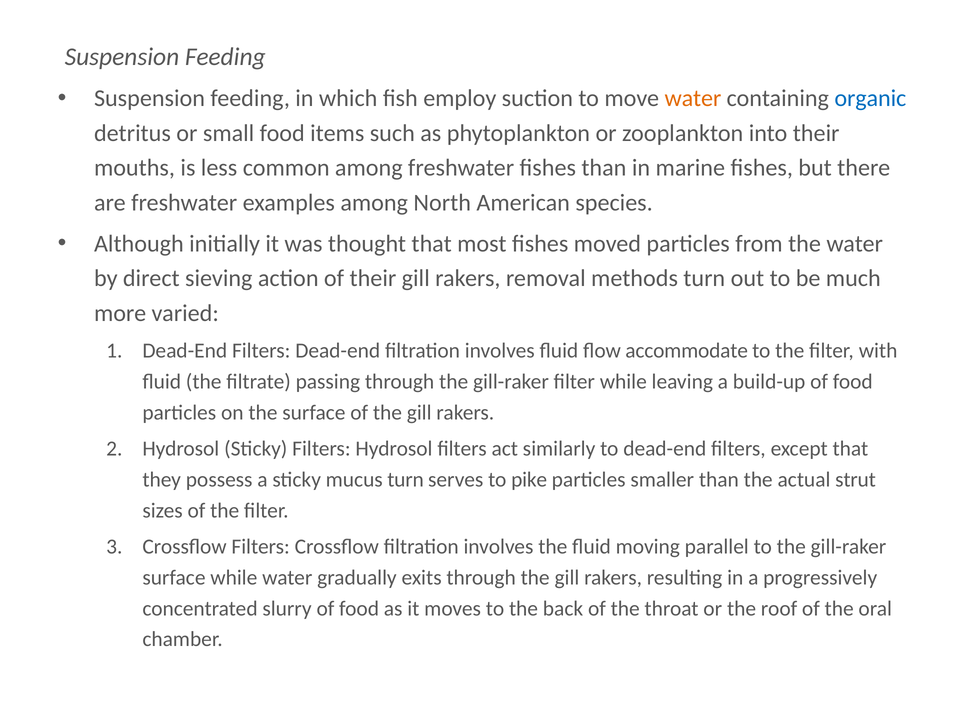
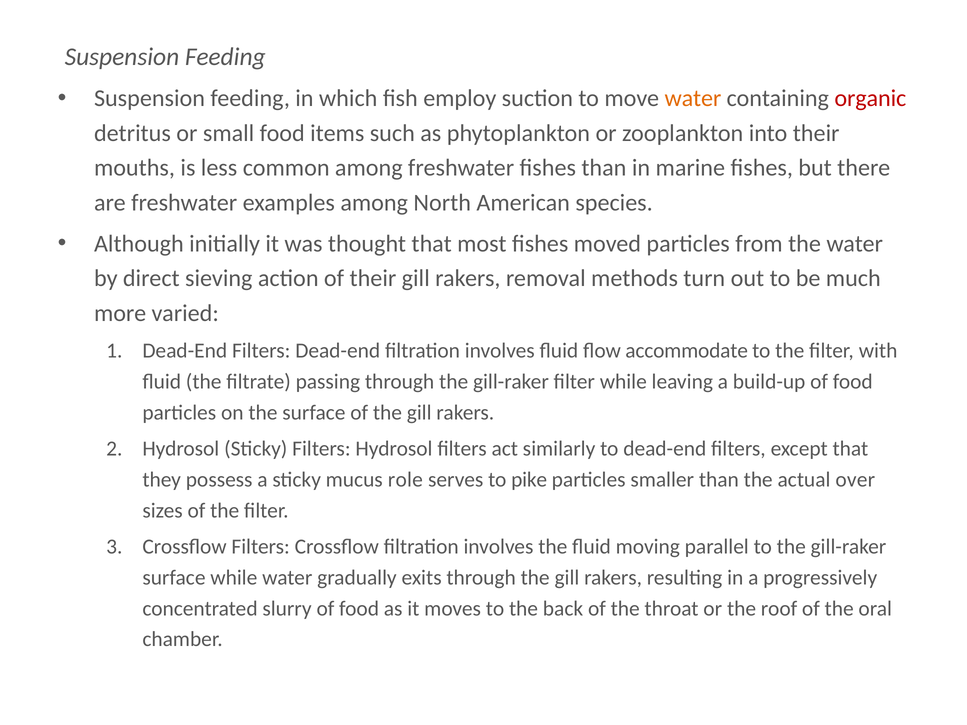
organic colour: blue -> red (870, 98)
mucus turn: turn -> role (405, 480)
strut: strut -> over (855, 480)
